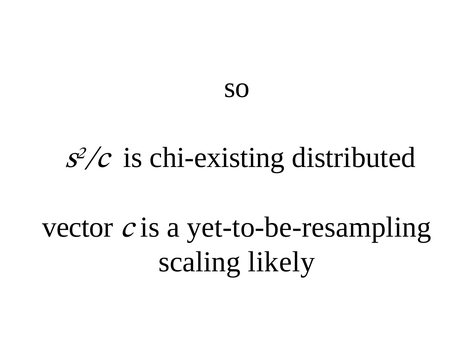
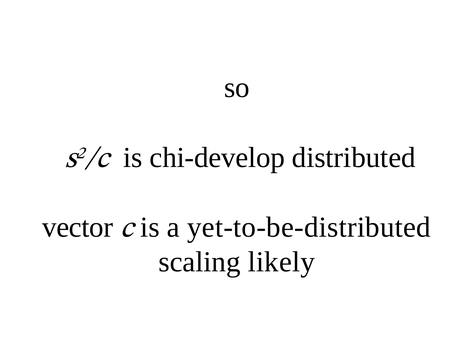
chi-existing: chi-existing -> chi-develop (217, 157)
yet-to-be-resampling: yet-to-be-resampling -> yet-to-be-distributed (309, 227)
